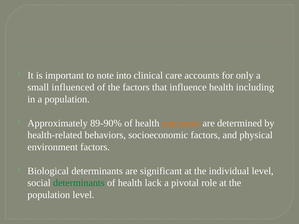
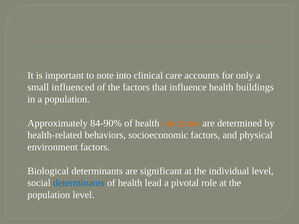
including: including -> buildings (255, 87)
89-90%: 89-90% -> 84-90% (106, 123)
determinants colour: green -> blue (79, 183)
lack: lack -> lead (153, 183)
